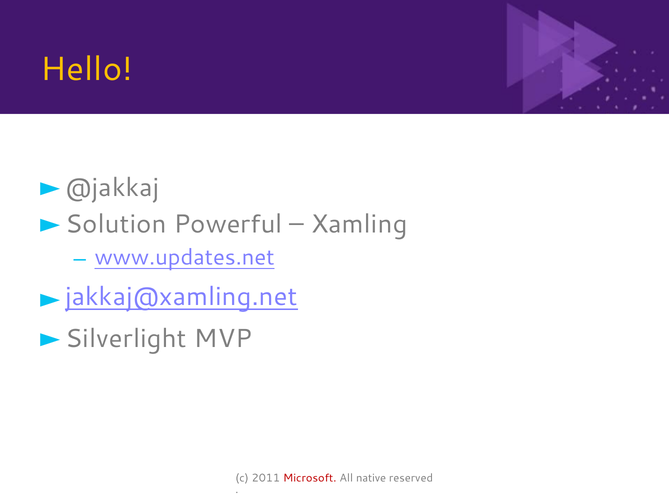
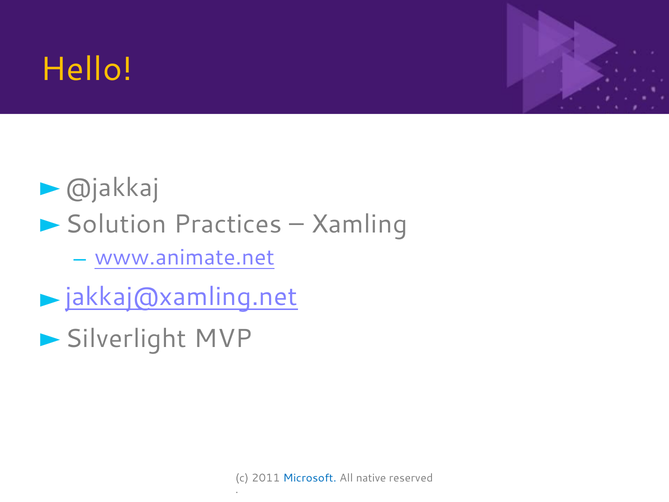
Powerful: Powerful -> Practices (228, 224)
www.updates.net: www.updates.net -> www.animate.net (185, 257)
Microsoft colour: red -> blue (310, 478)
